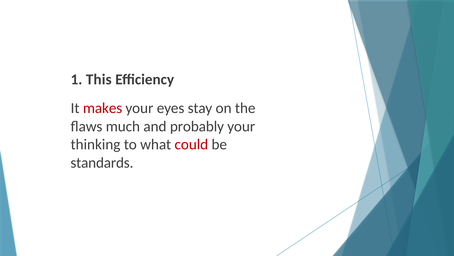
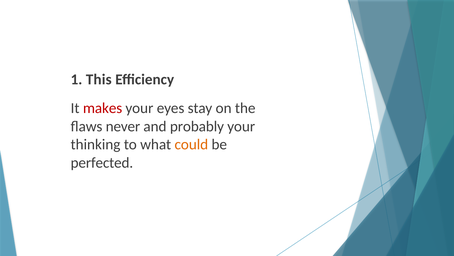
much: much -> never (123, 126)
could colour: red -> orange (191, 144)
standards: standards -> perfected (102, 162)
